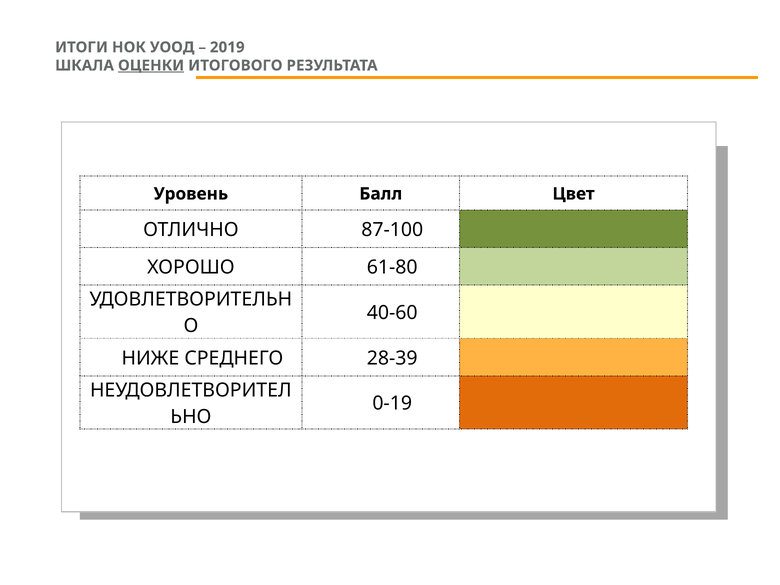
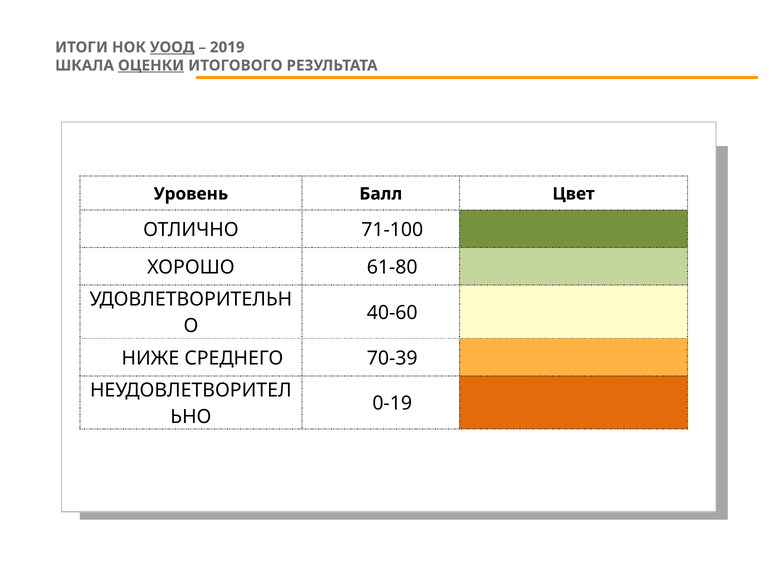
УООД underline: none -> present (172, 47)
87-100: 87-100 -> 71-100 (392, 230)
28-39: 28-39 -> 70-39 (392, 358)
